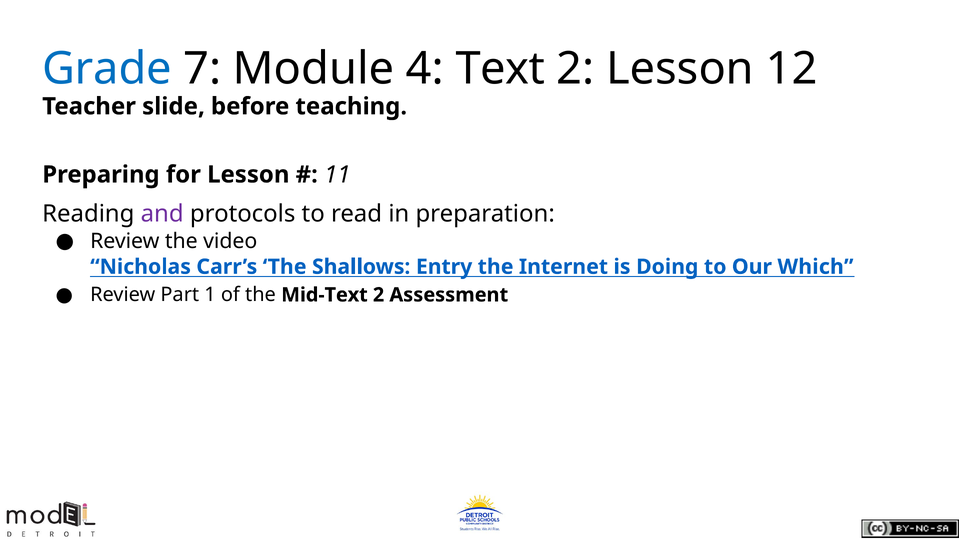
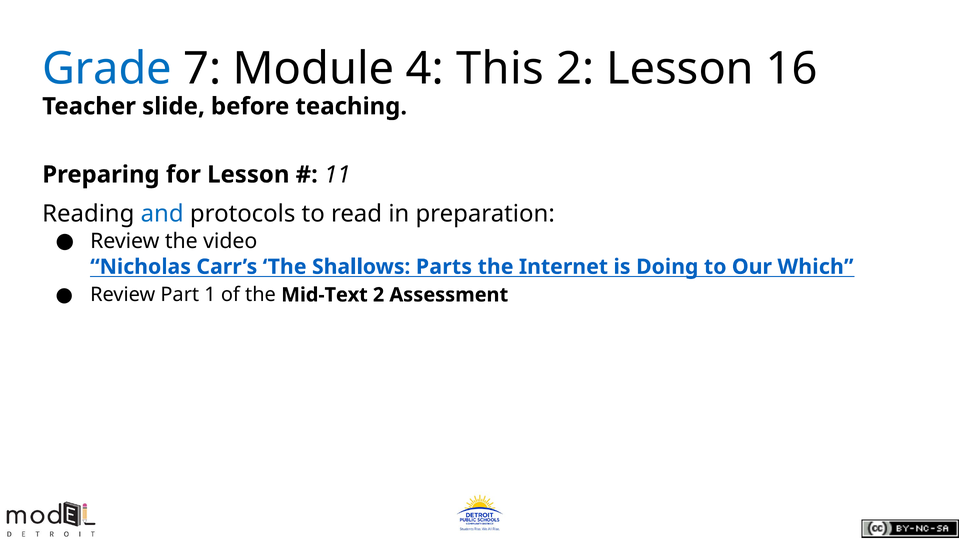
Text: Text -> This (500, 69)
12: 12 -> 16 (792, 69)
and colour: purple -> blue (162, 214)
Entry: Entry -> Parts (444, 267)
